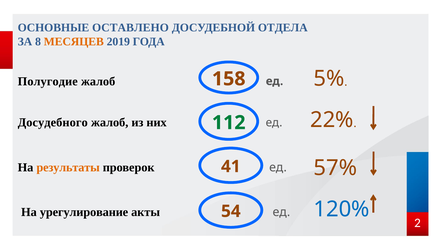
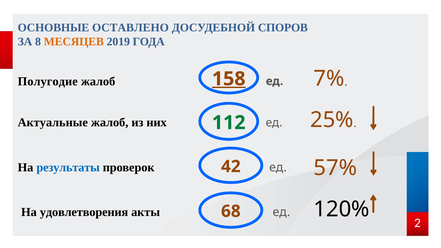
ОТДЕЛА: ОТДЕЛА -> СПОРОВ (283, 28)
158 underline: none -> present (229, 79)
5%: 5% -> 7% (329, 78)
Досудебного: Досудебного -> Актуальные (53, 123)
22%: 22% -> 25% (332, 120)
результаты colour: orange -> blue (68, 167)
41: 41 -> 42 (231, 167)
урегулирование: урегулирование -> удовлетворения (84, 212)
54: 54 -> 68 (231, 211)
120% colour: blue -> black (342, 209)
